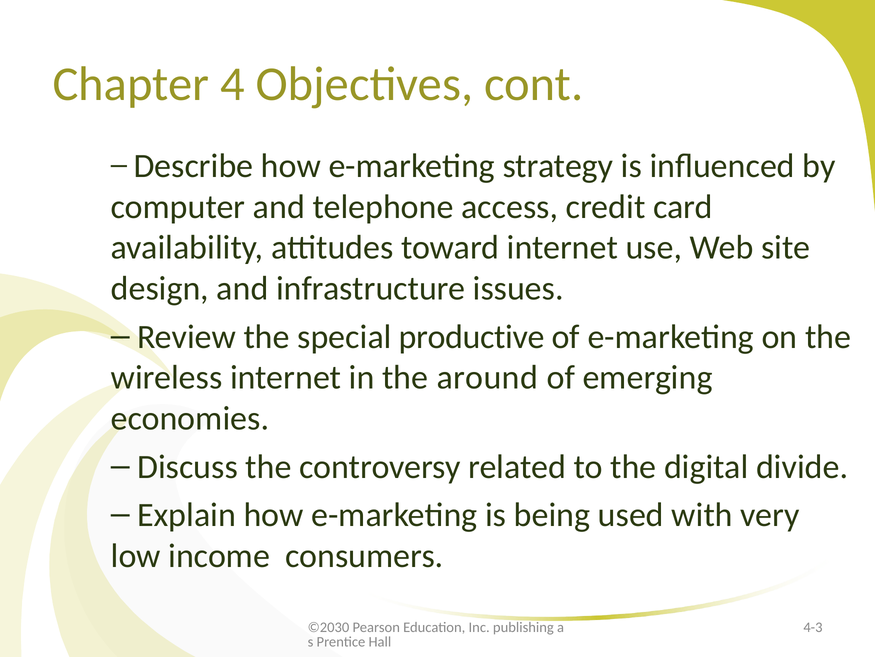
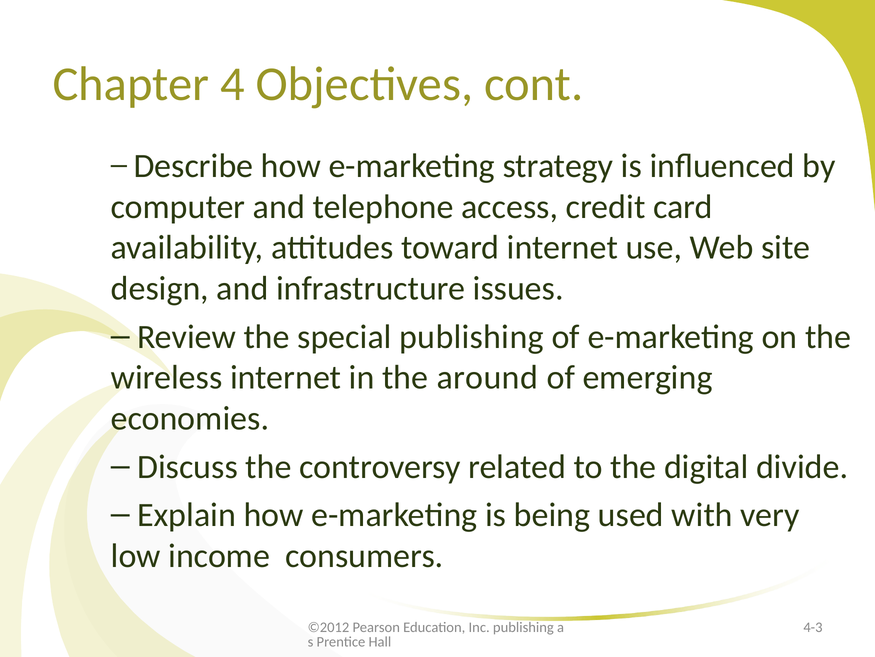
special productive: productive -> publishing (471, 336)
©2030: ©2030 -> ©2012 (328, 627)
